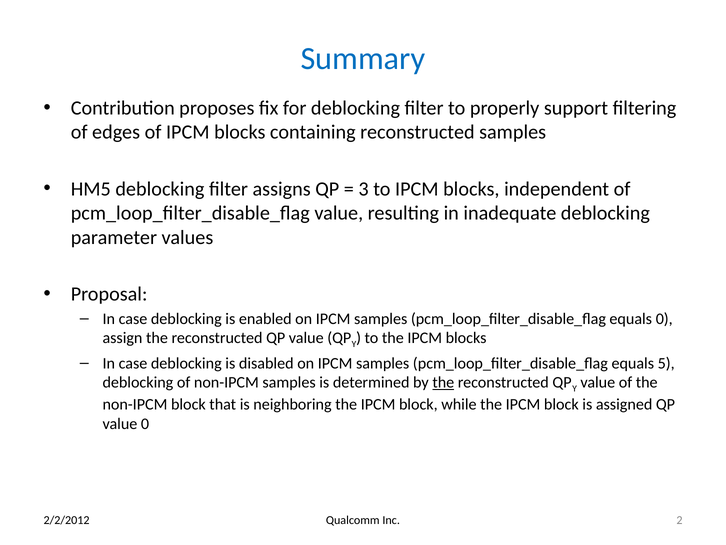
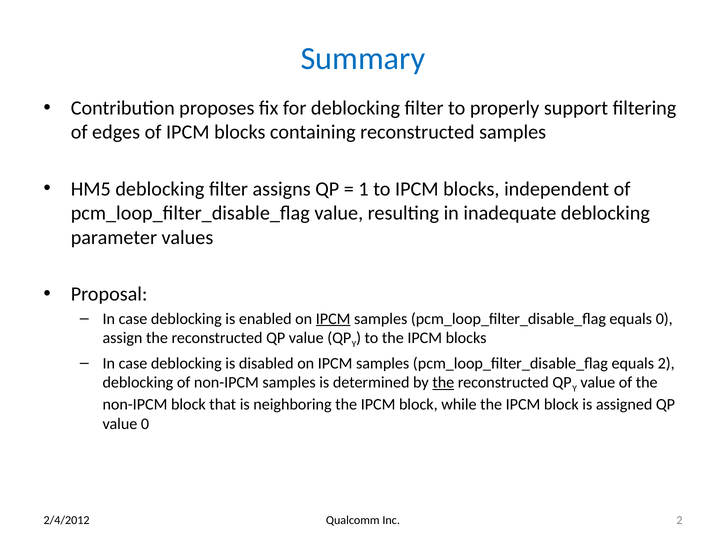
3: 3 -> 1 (364, 189)
IPCM underline: none -> present (333, 318)
equals 5: 5 -> 2 (666, 363)
2/2/2012: 2/2/2012 -> 2/4/2012 (67, 520)
